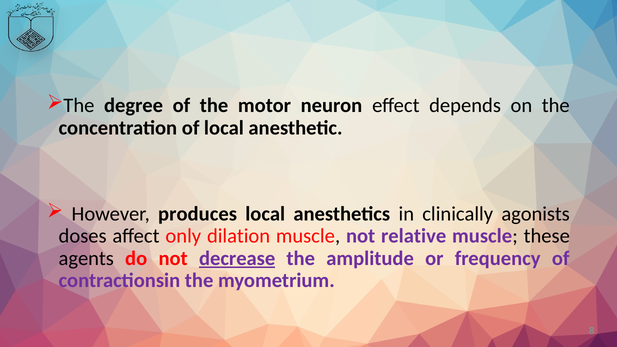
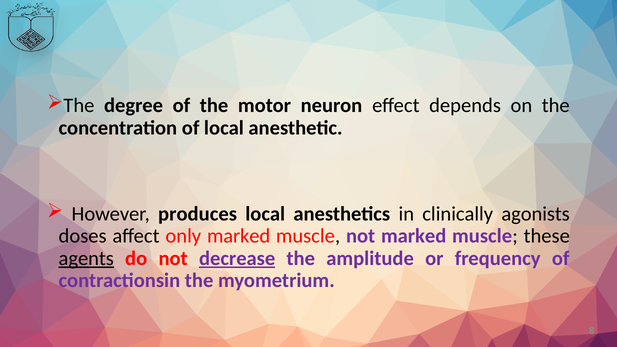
only dilation: dilation -> marked (239, 236)
not relative: relative -> marked (414, 236)
agents underline: none -> present (86, 258)
